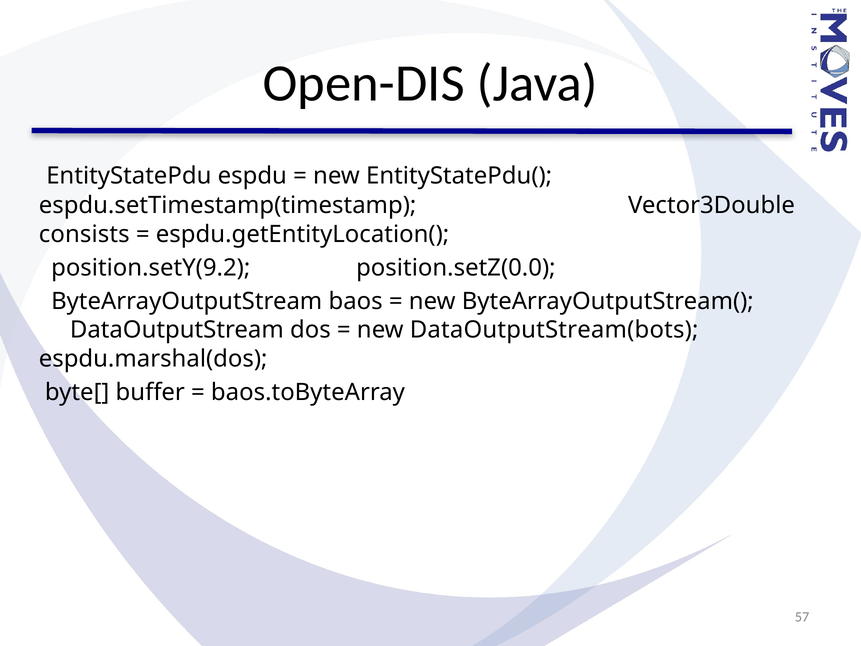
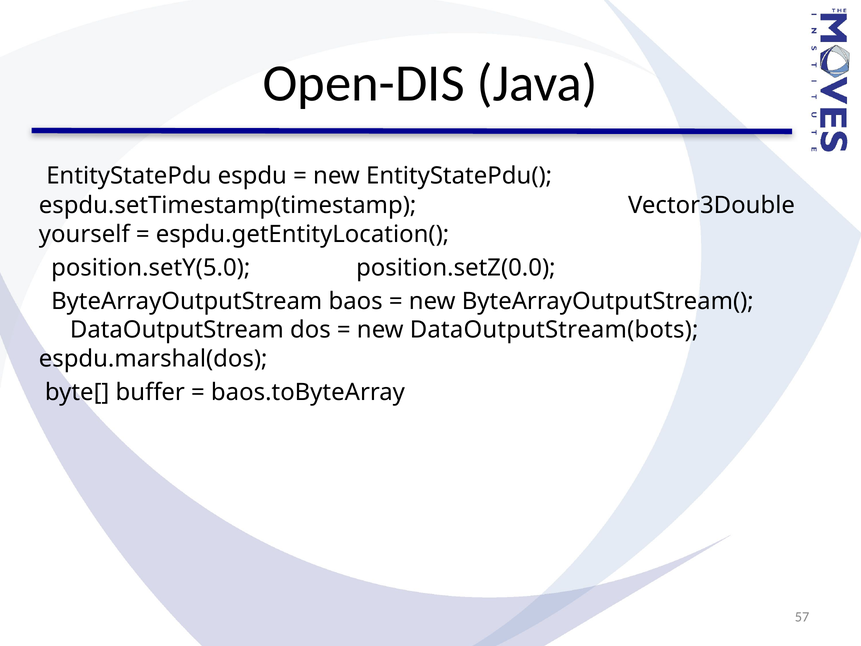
consists: consists -> yourself (84, 234)
position.setY(9.2: position.setY(9.2 -> position.setY(5.0 (151, 268)
